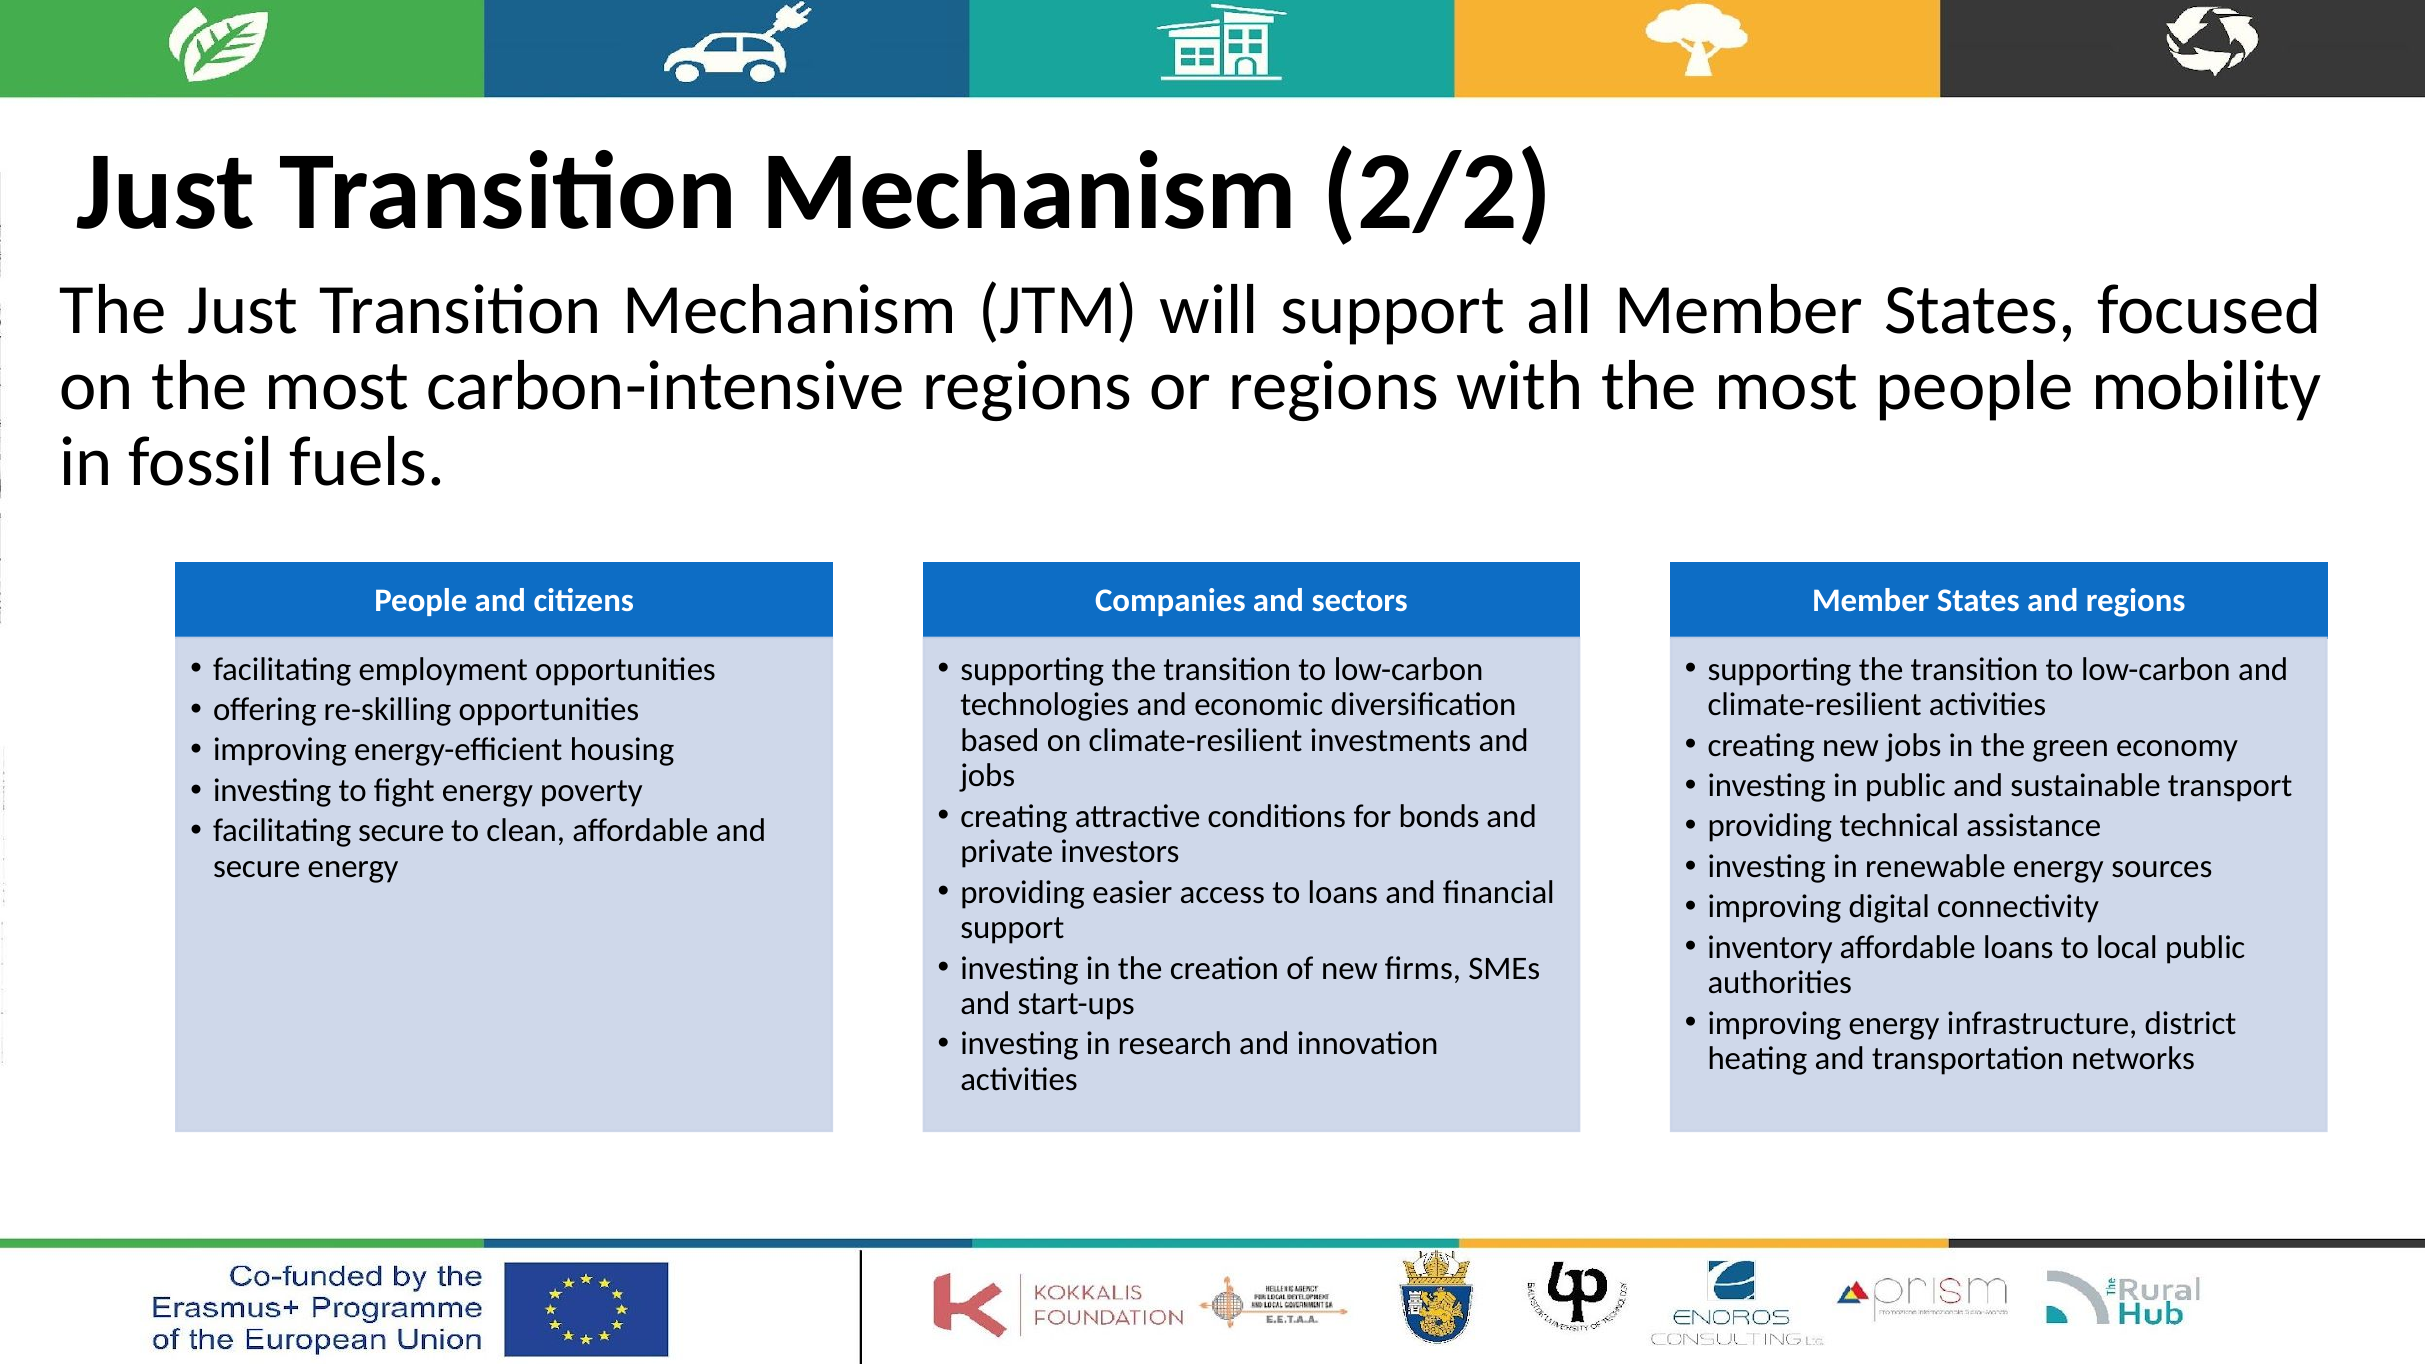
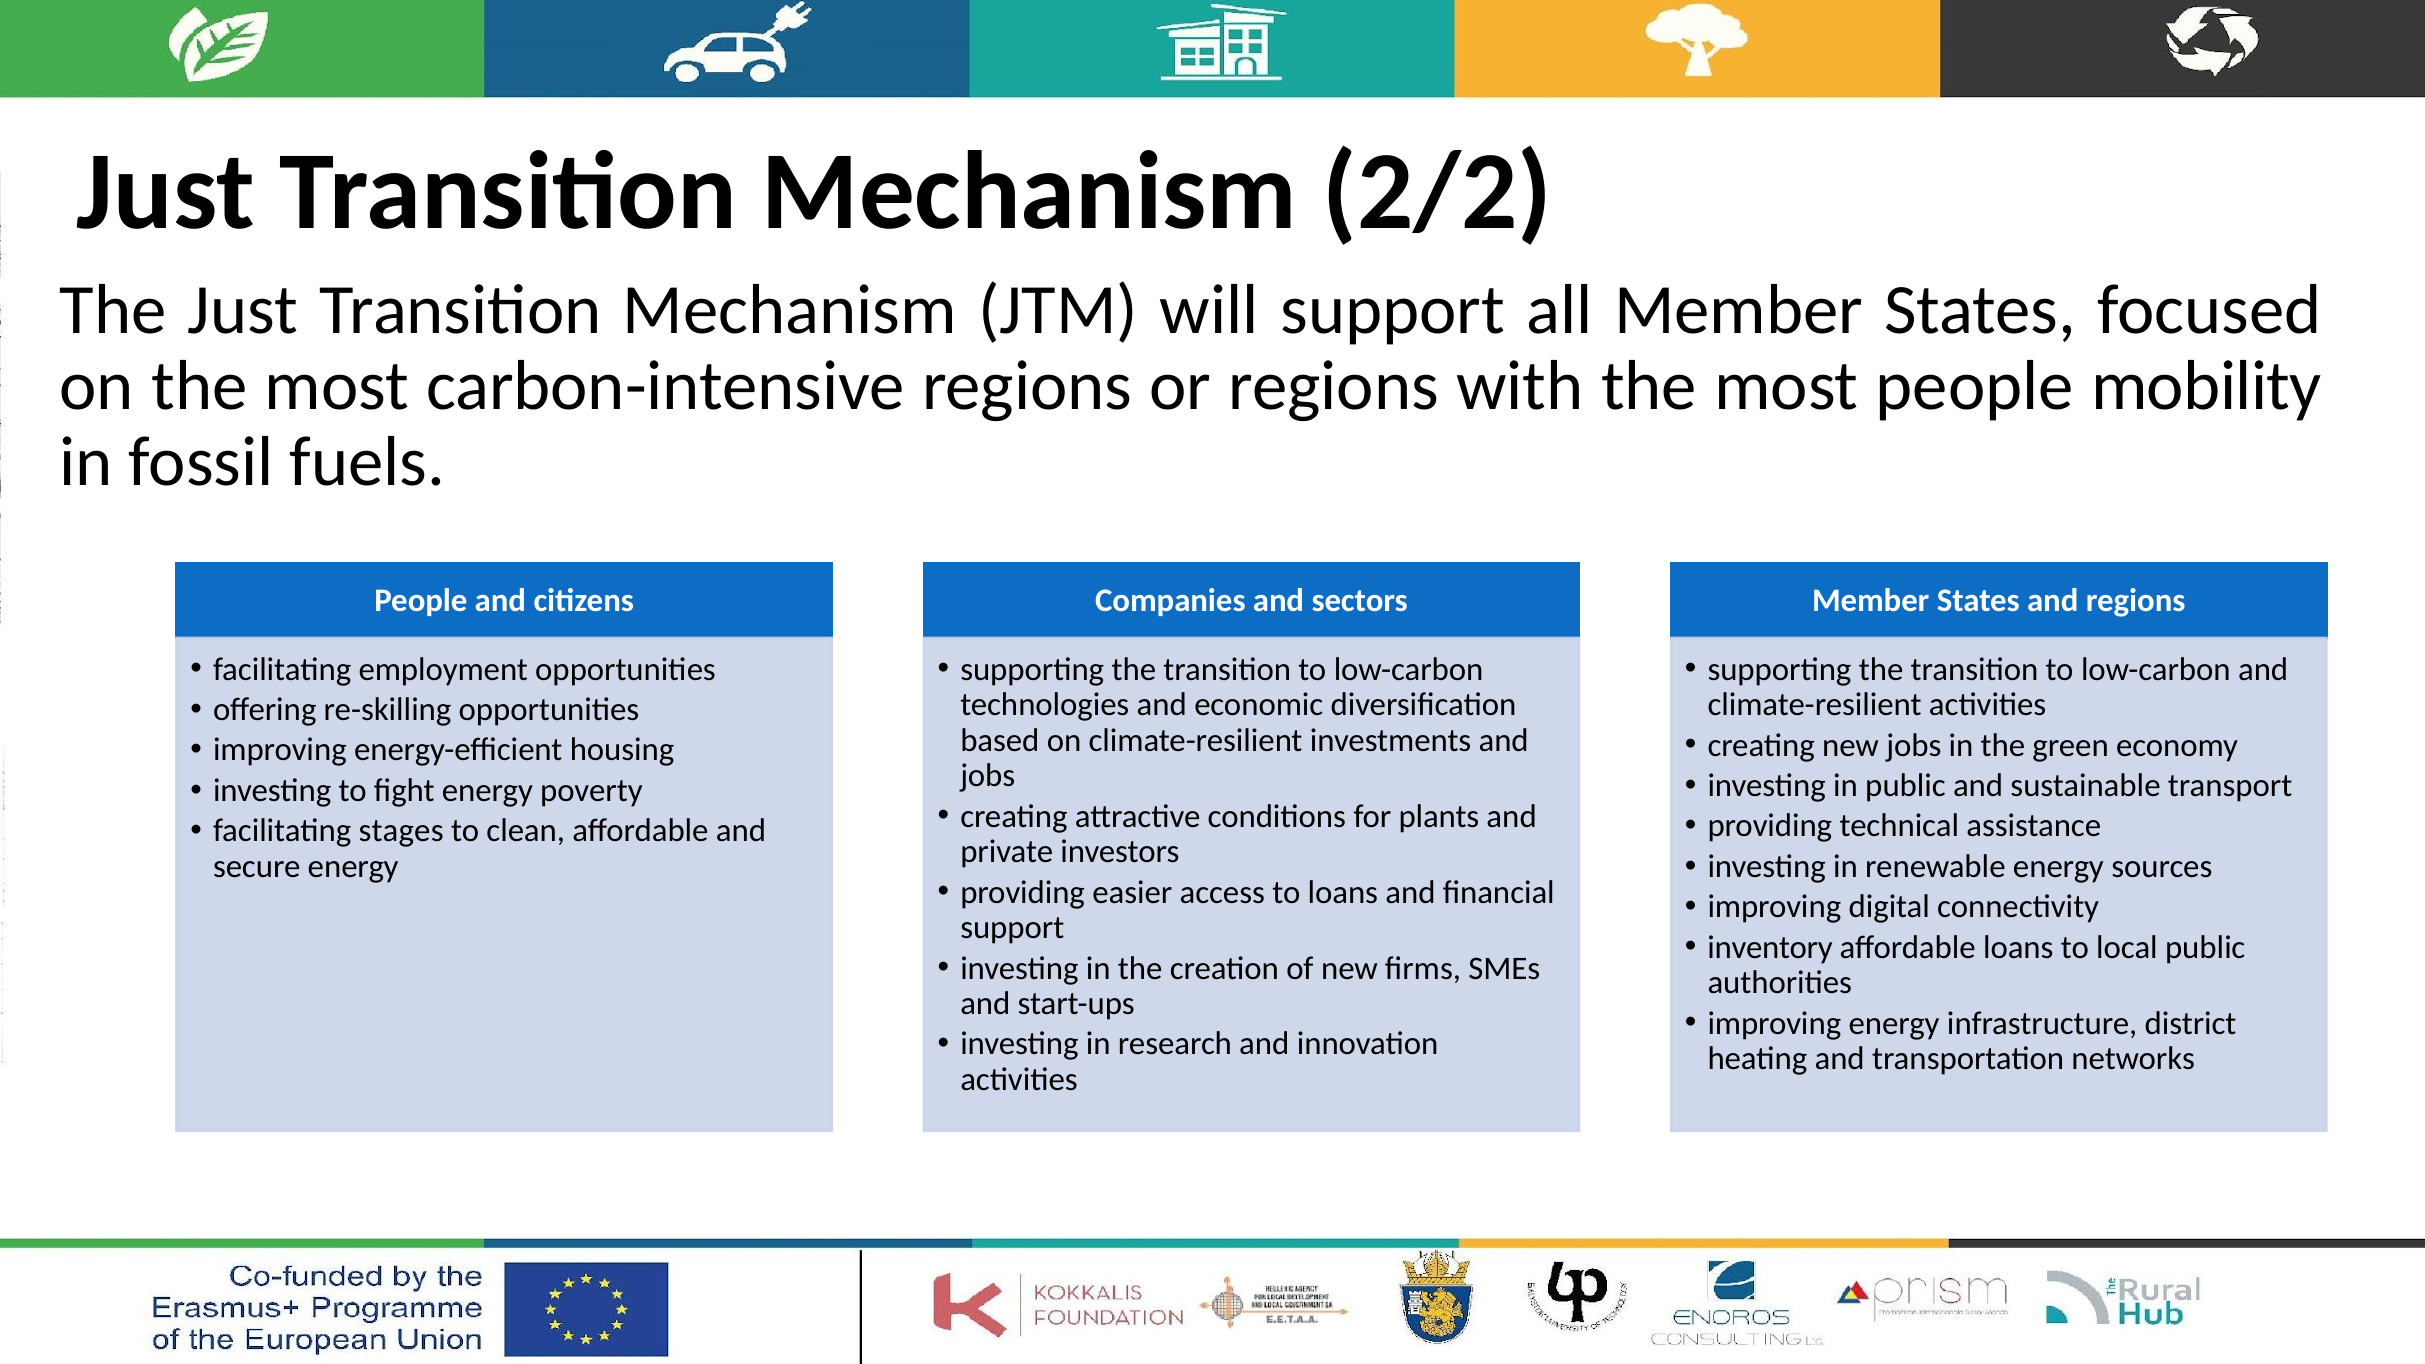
bonds: bonds -> plants (1439, 816)
facilitating secure: secure -> stages (401, 831)
